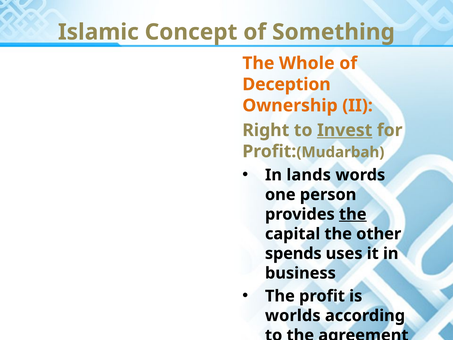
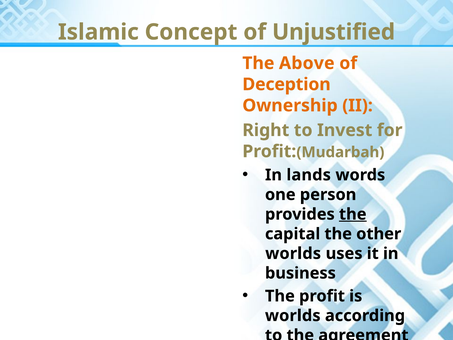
Something: Something -> Unjustified (334, 32)
Whole: Whole -> Above (307, 63)
Invest underline: present -> none (345, 130)
spends: spends -> worlds (293, 253)
